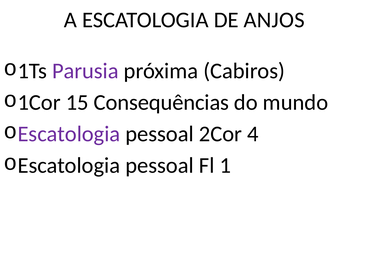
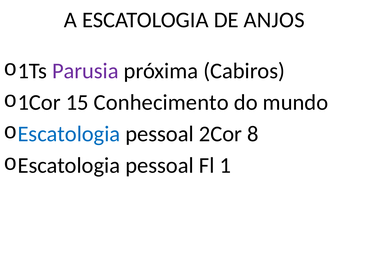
Consequências: Consequências -> Conhecimento (161, 103)
Escatologia colour: purple -> blue (69, 134)
4: 4 -> 8 (253, 134)
